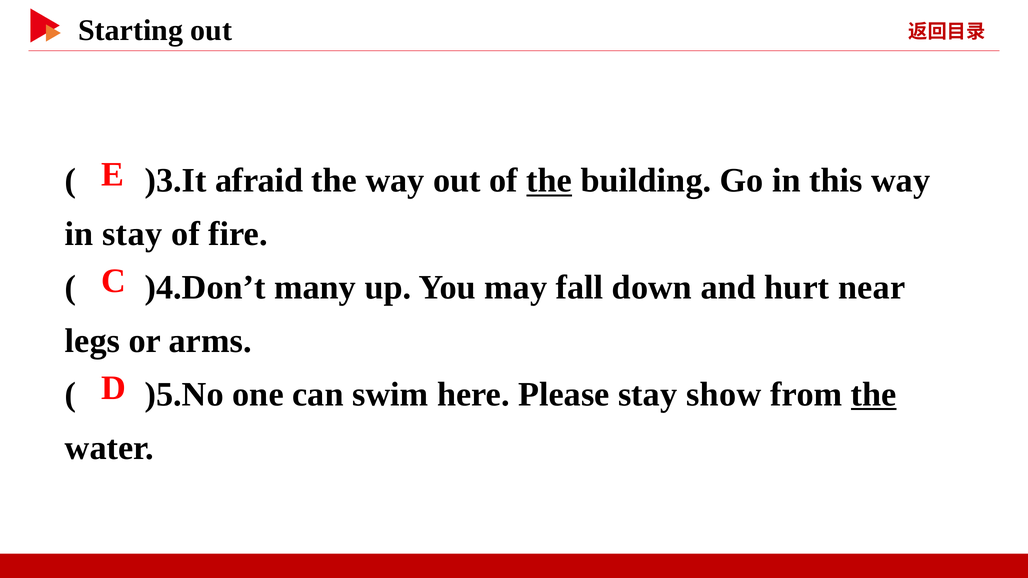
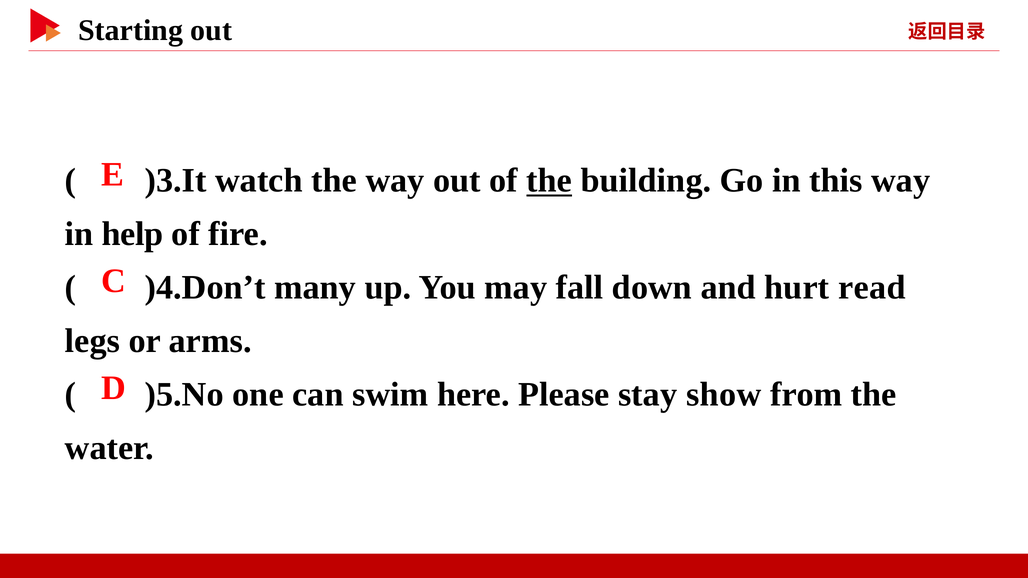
afraid: afraid -> watch (259, 181)
in stay: stay -> help (133, 234)
near: near -> read (872, 288)
the underline: present -> none (874, 395)
